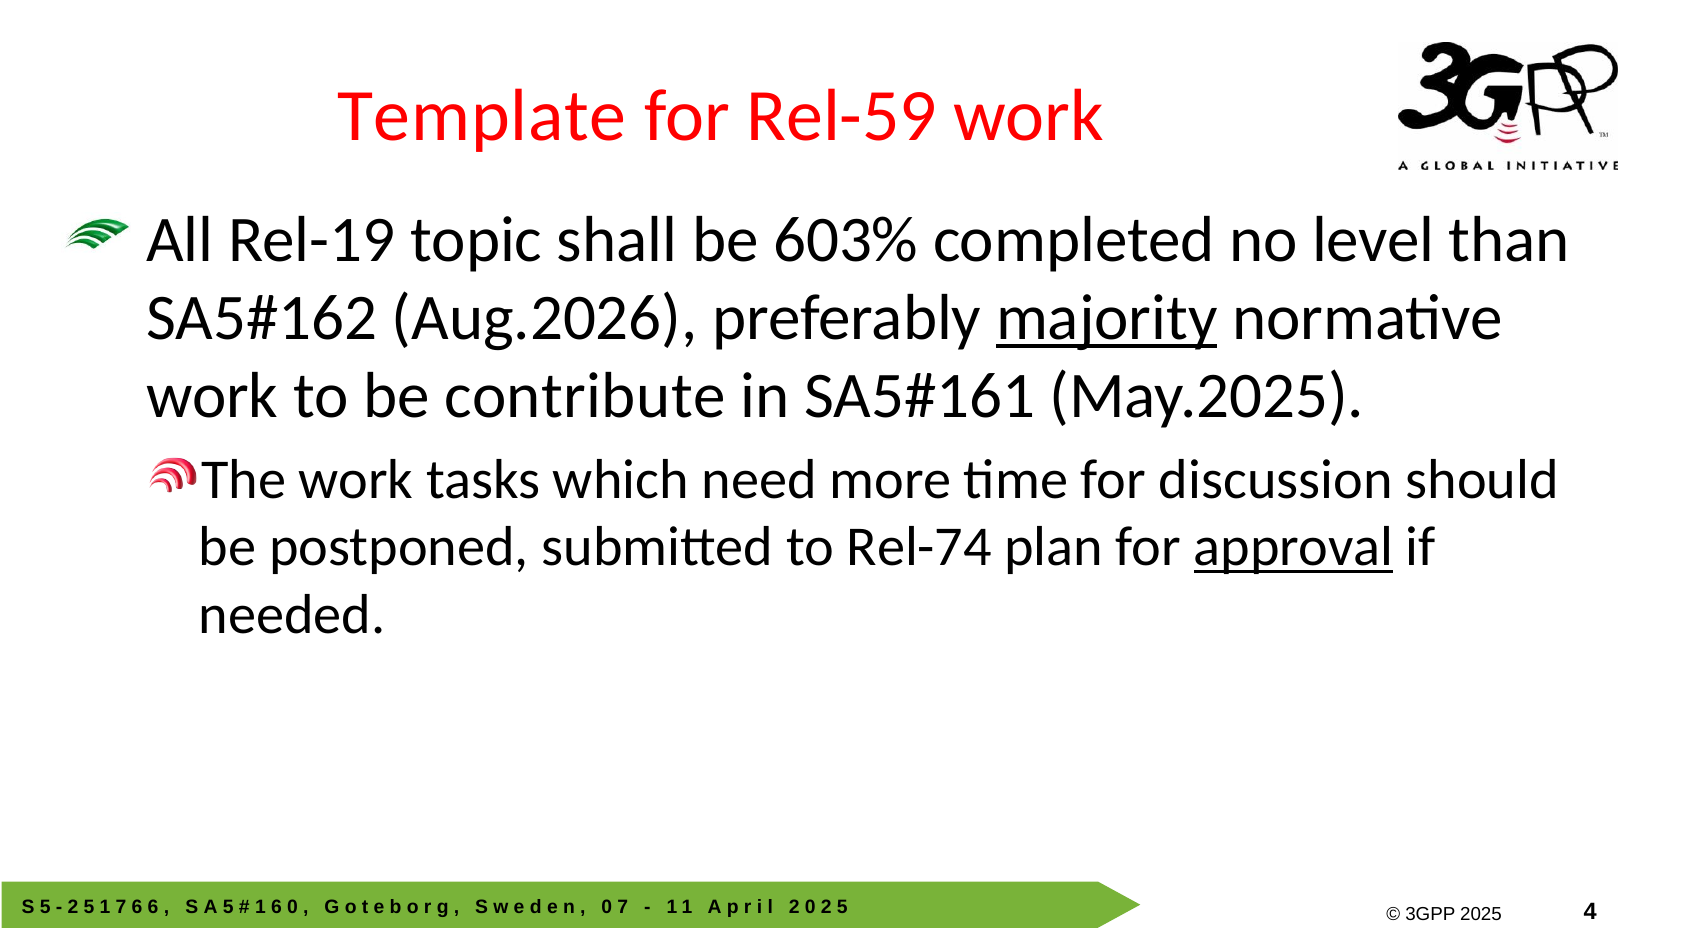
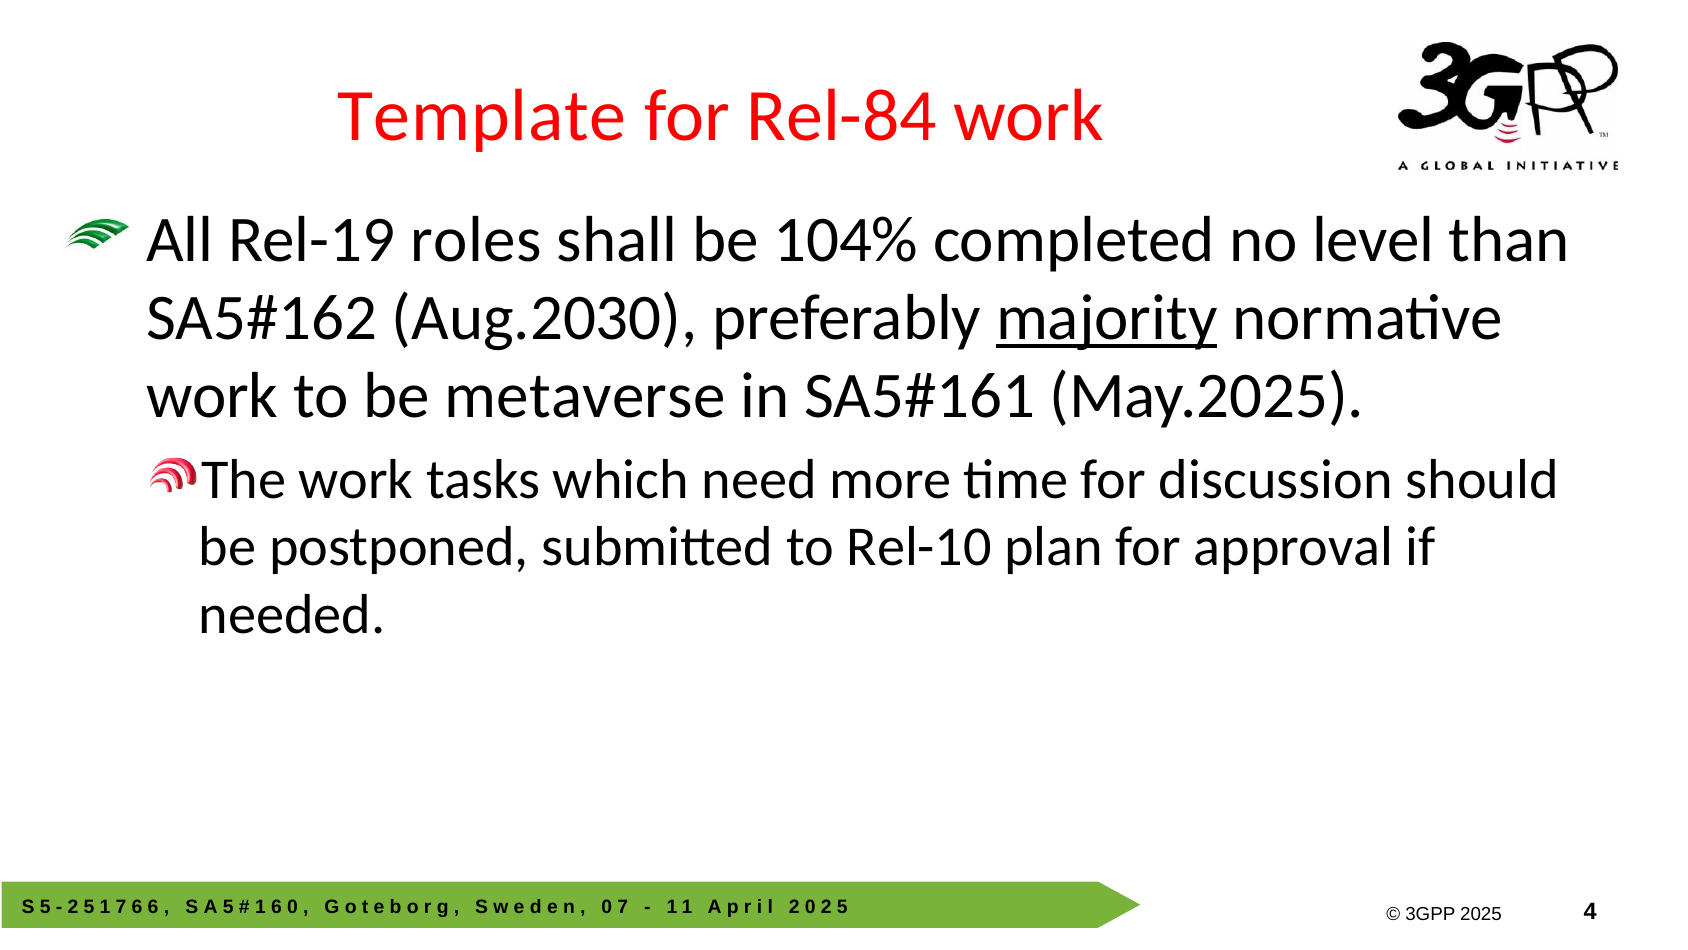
Rel-59: Rel-59 -> Rel-84 (842, 116)
topic: topic -> roles (476, 240)
603%: 603% -> 104% (846, 240)
Aug.2026: Aug.2026 -> Aug.2030 (545, 318)
contribute: contribute -> metaverse (585, 396)
Rel-74: Rel-74 -> Rel-10 (919, 547)
approval underline: present -> none (1293, 547)
